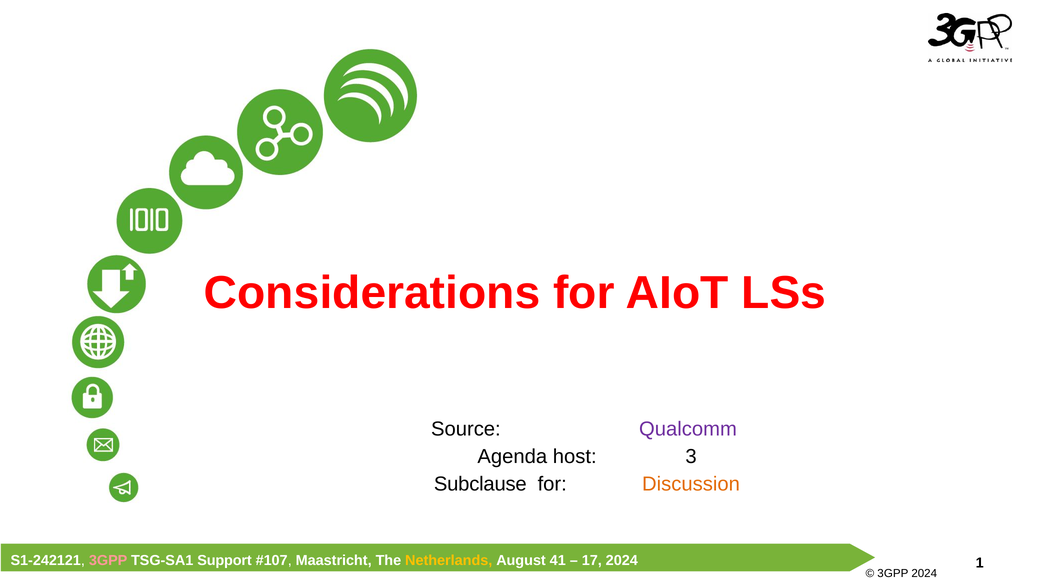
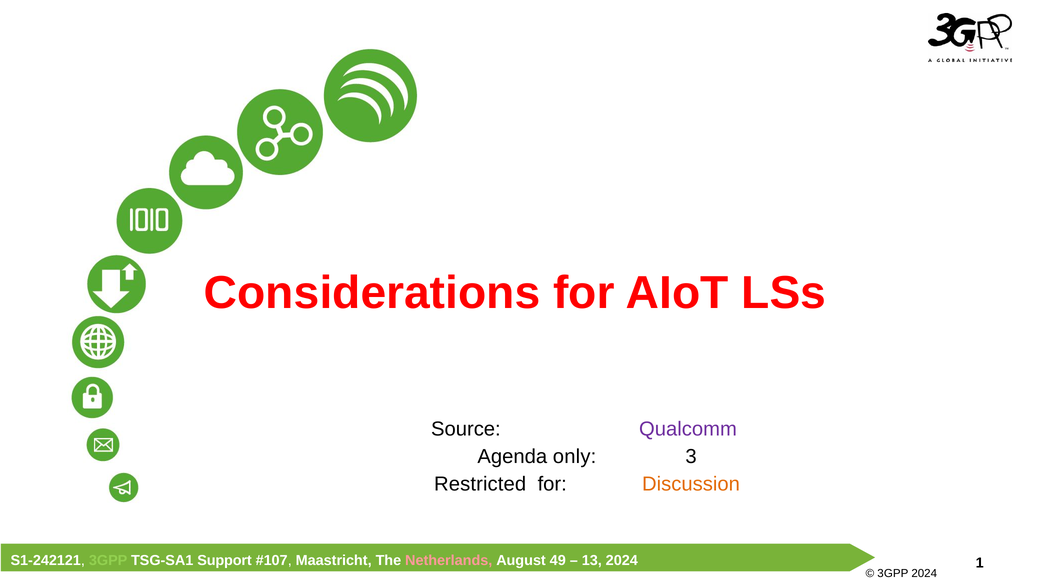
host: host -> only (575, 457)
Subclause: Subclause -> Restricted (480, 484)
3GPP colour: pink -> light green (108, 560)
Netherlands colour: yellow -> pink (449, 560)
41: 41 -> 49 (558, 560)
17: 17 -> 13 (592, 560)
